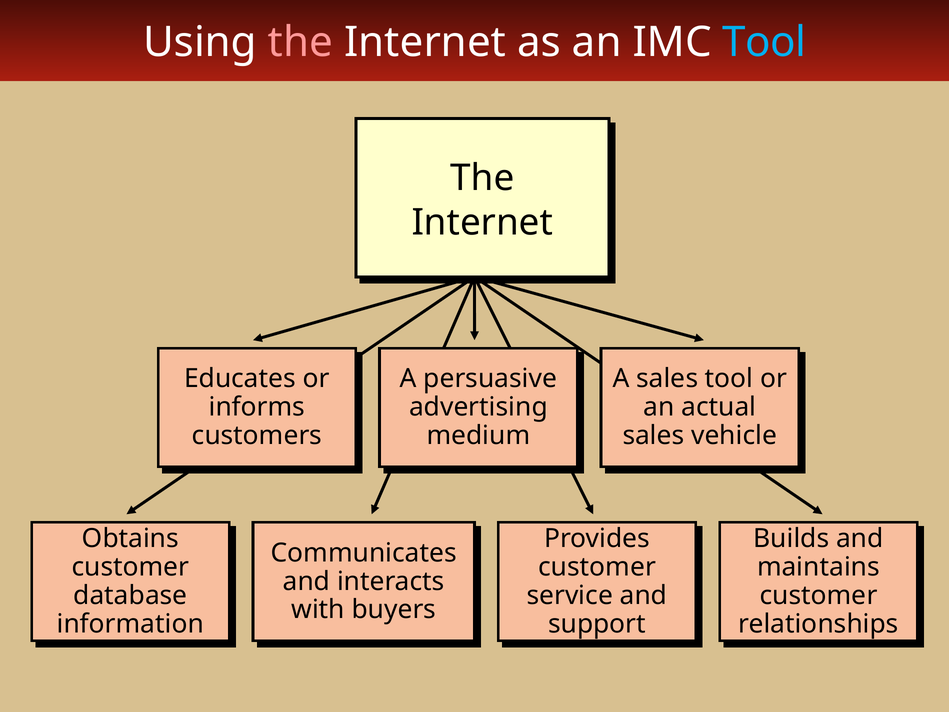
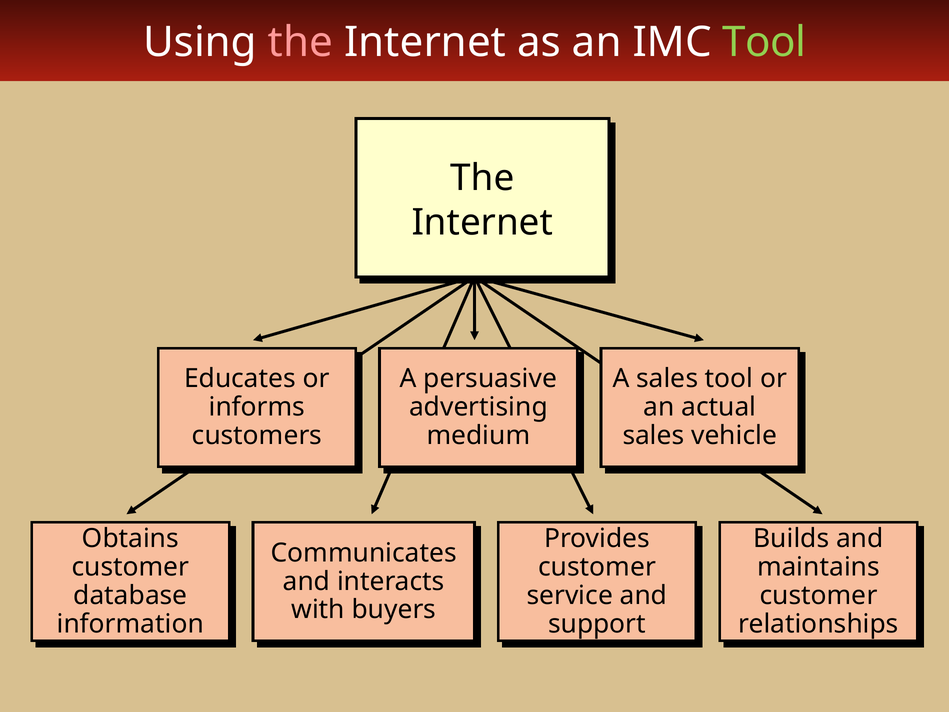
Tool colour: light blue -> light green (764, 42)
